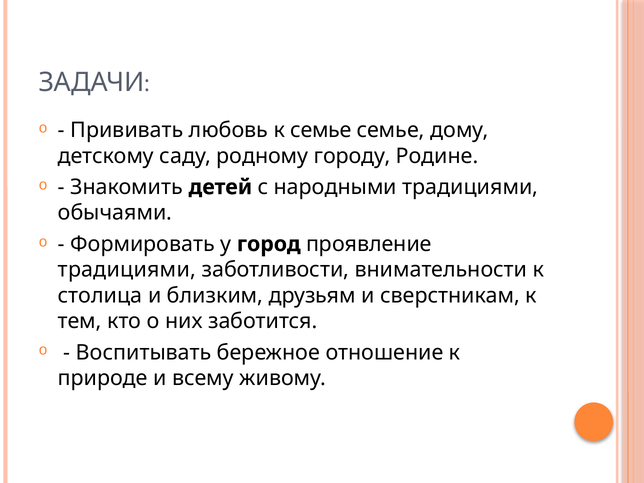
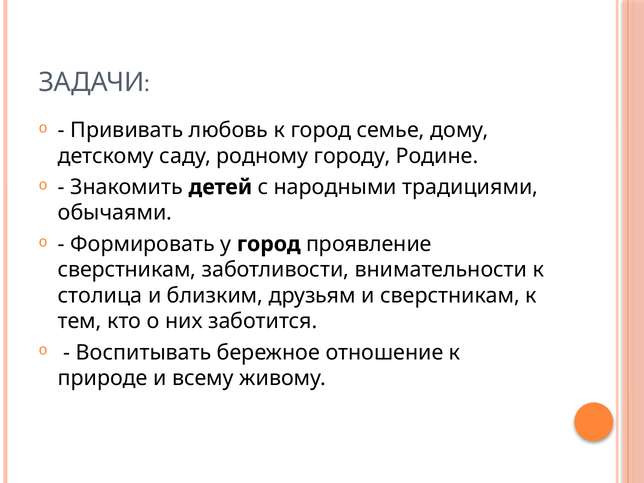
к семье: семье -> город (321, 130)
традициями: традициями -> сверстникам (127, 270)
